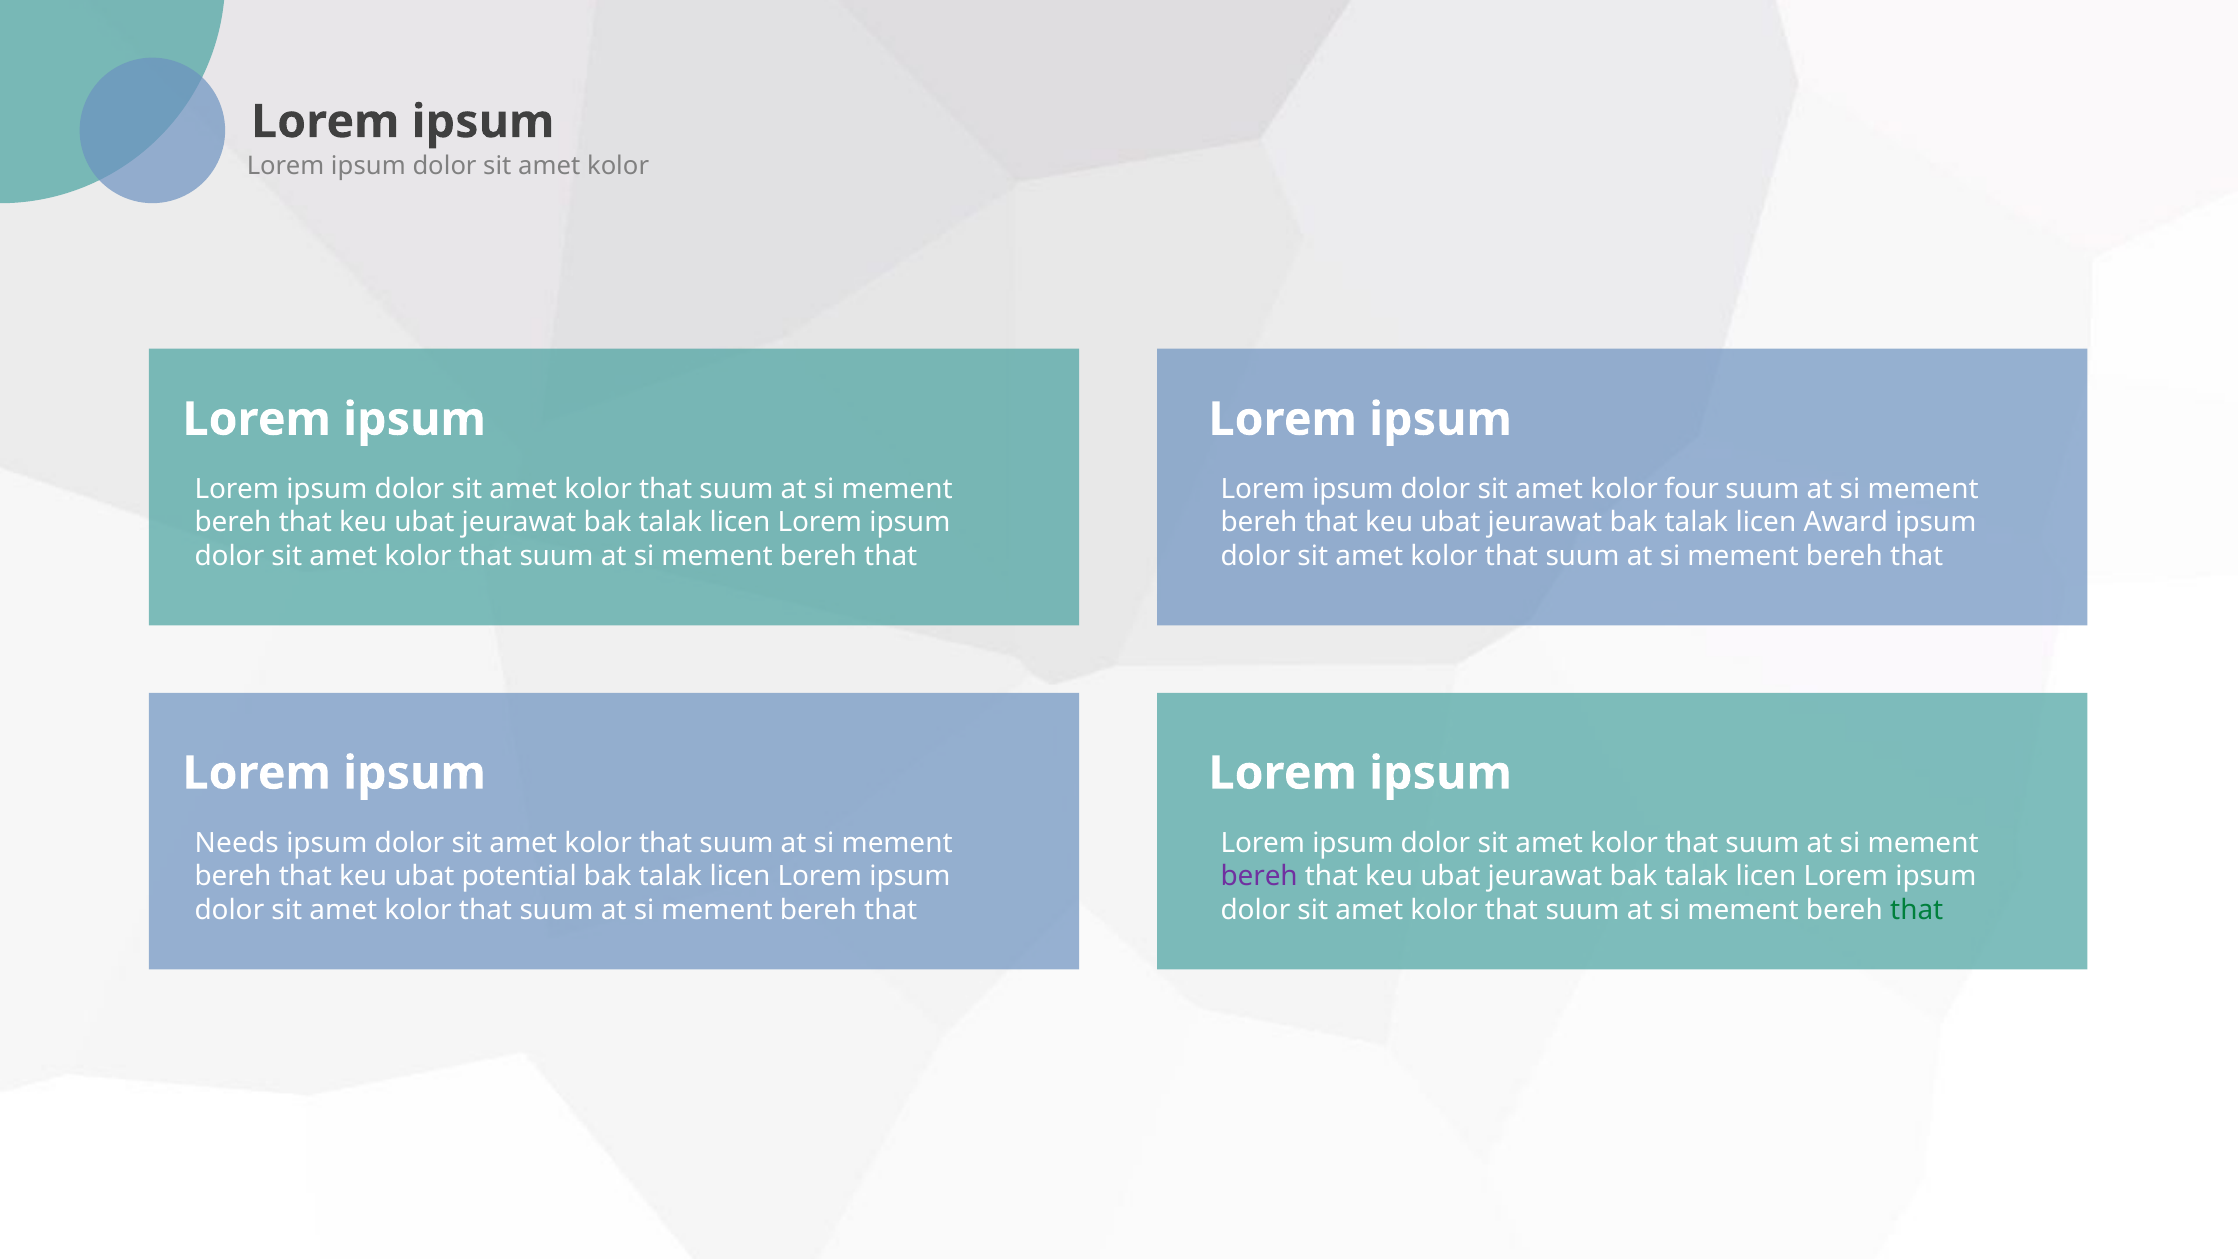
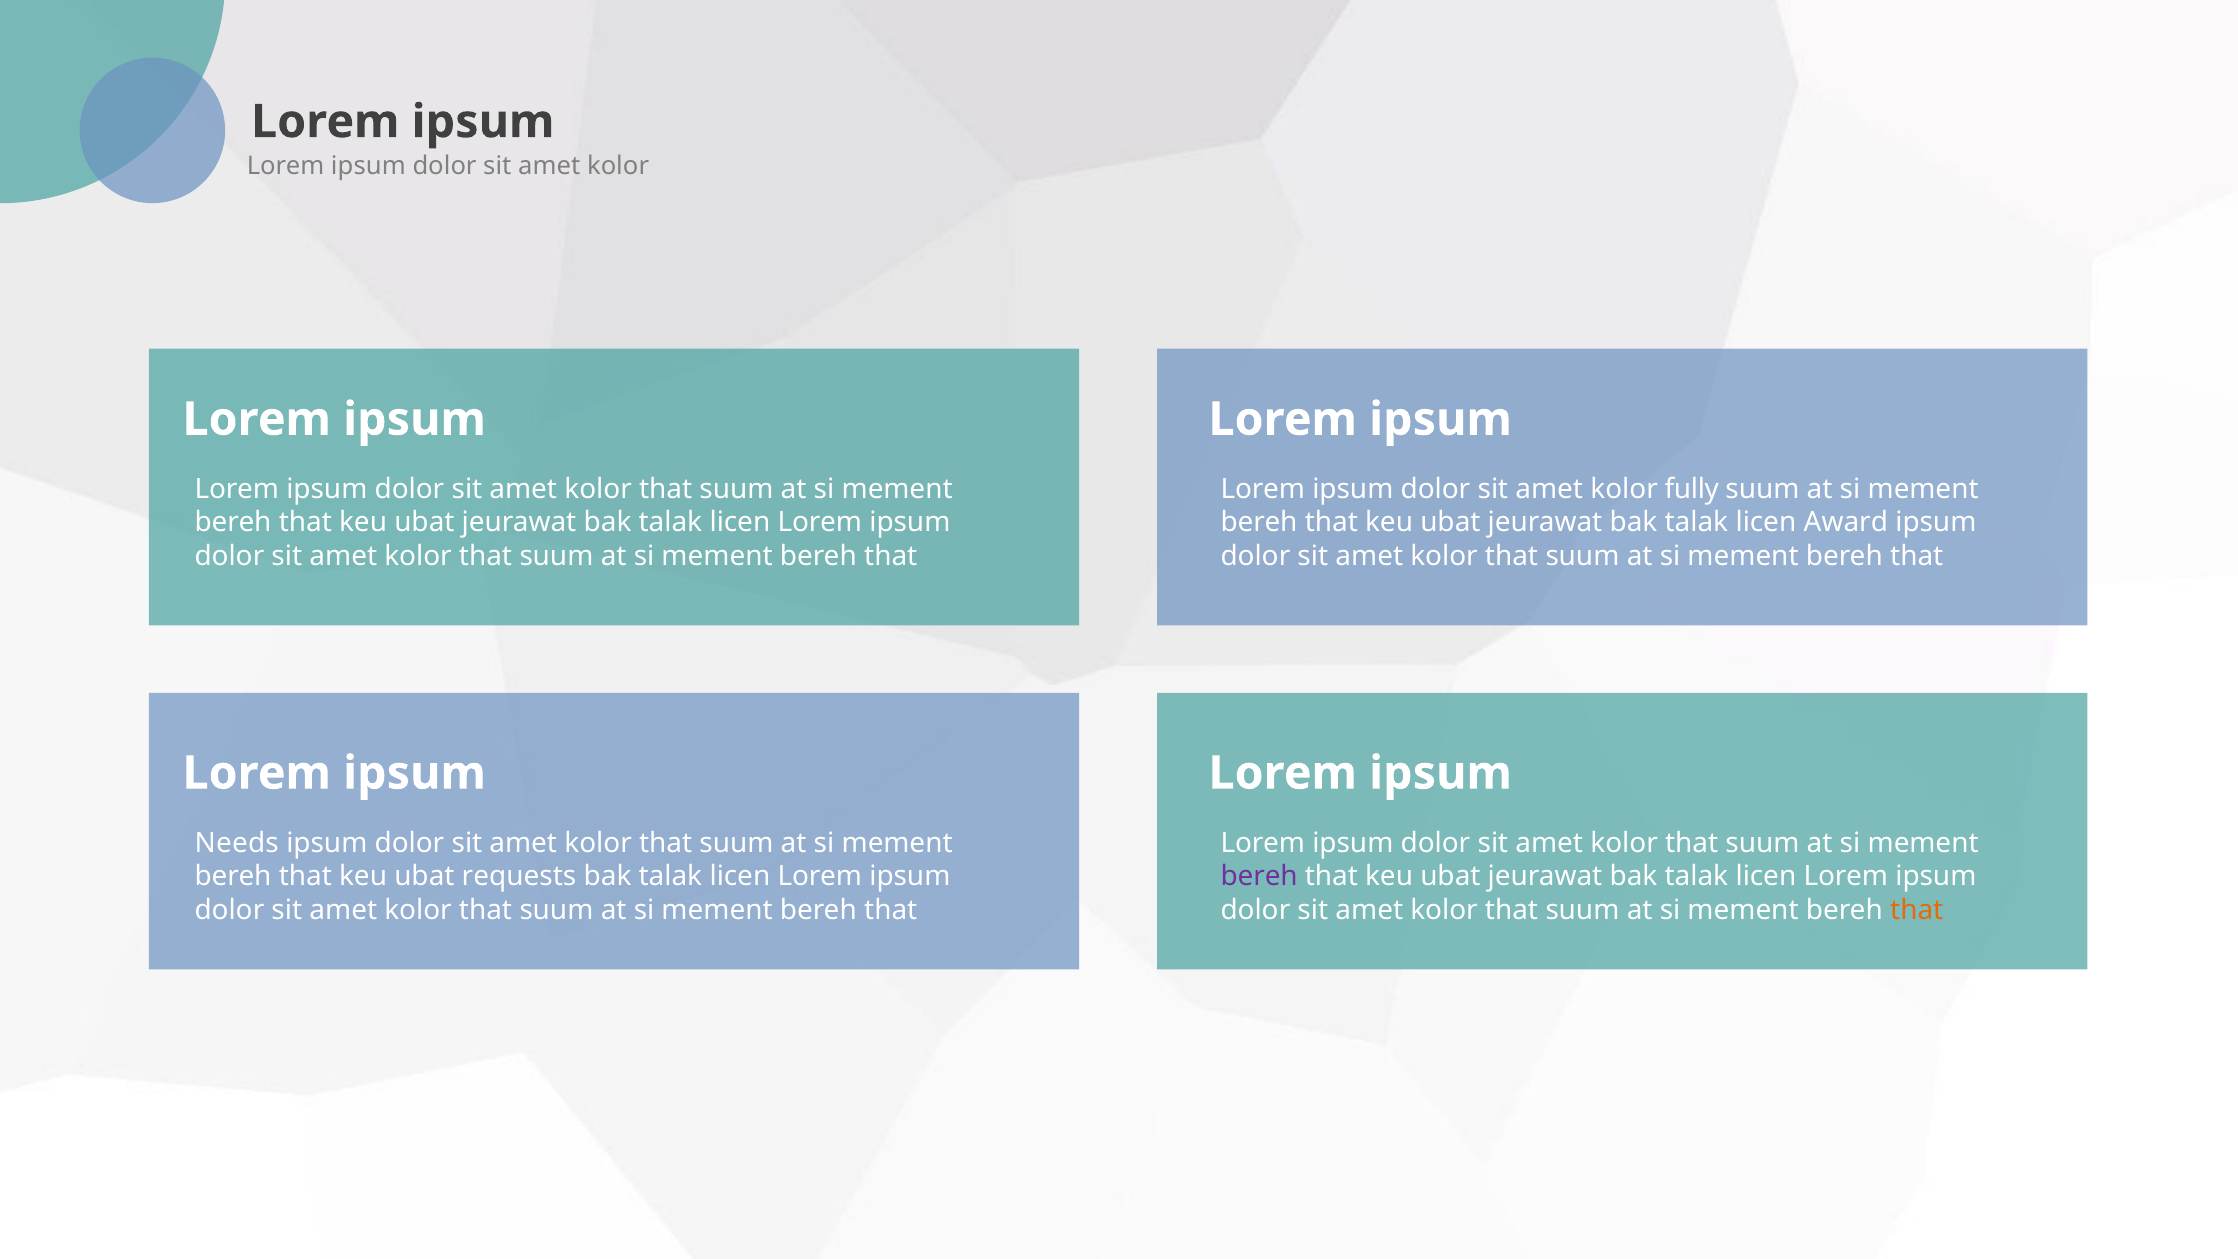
four: four -> fully (1692, 489)
potential: potential -> requests (519, 876)
that colour: green -> orange (1917, 910)
